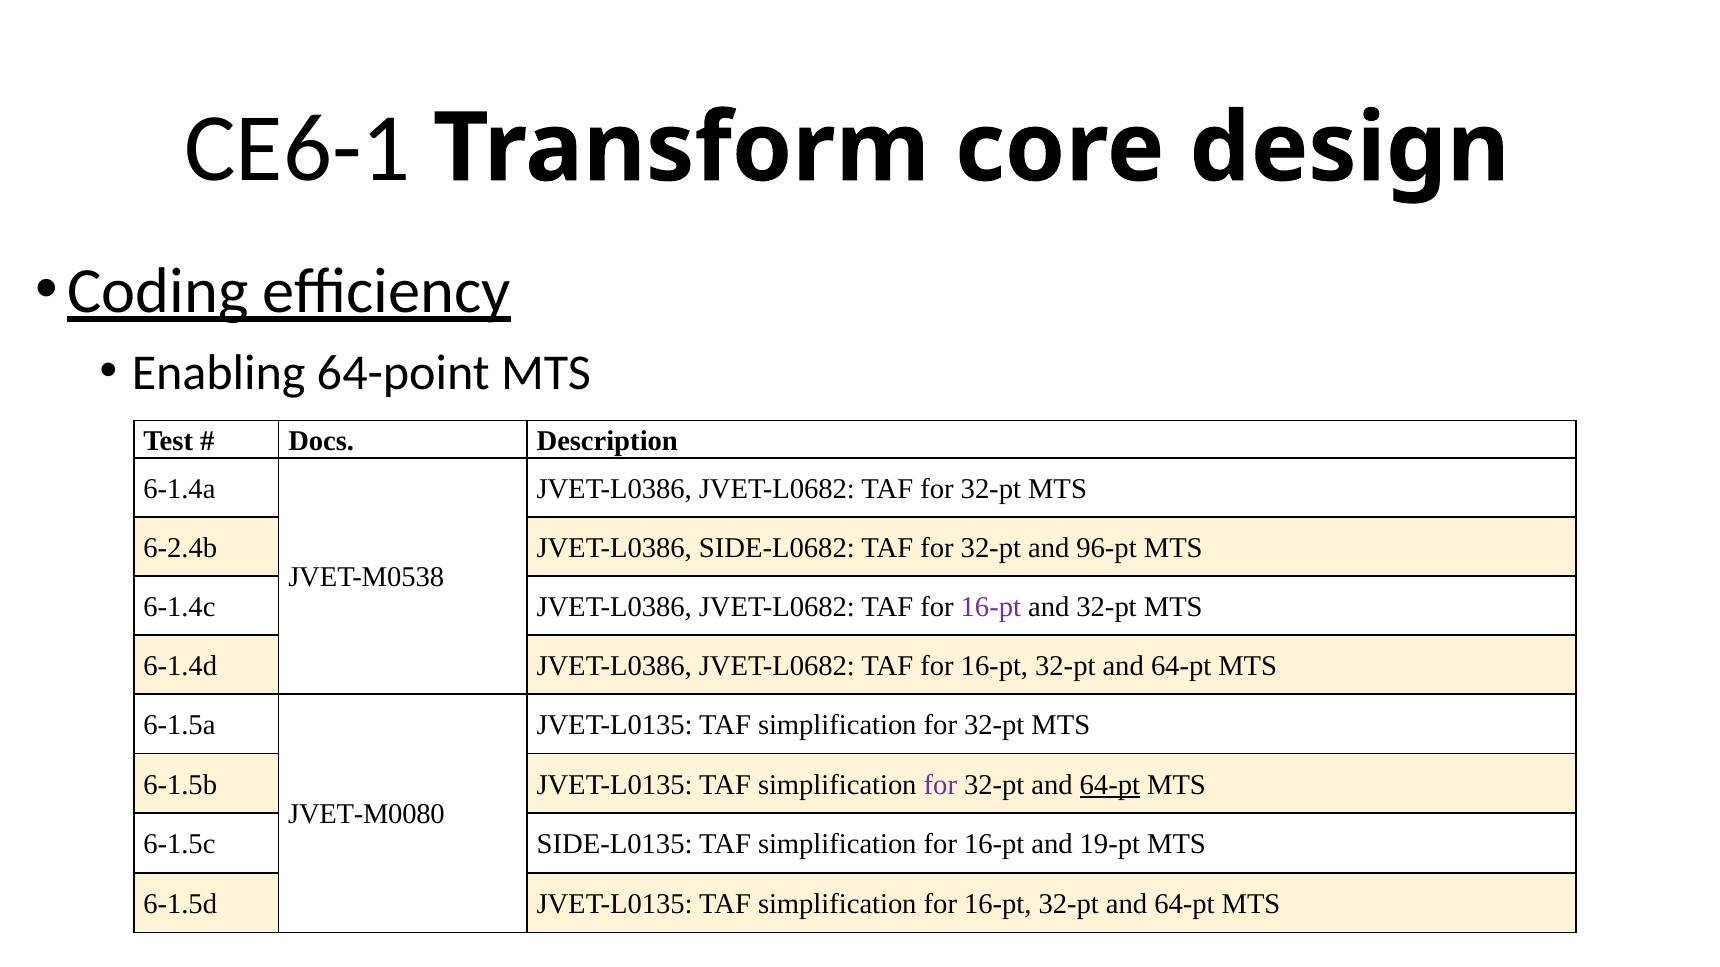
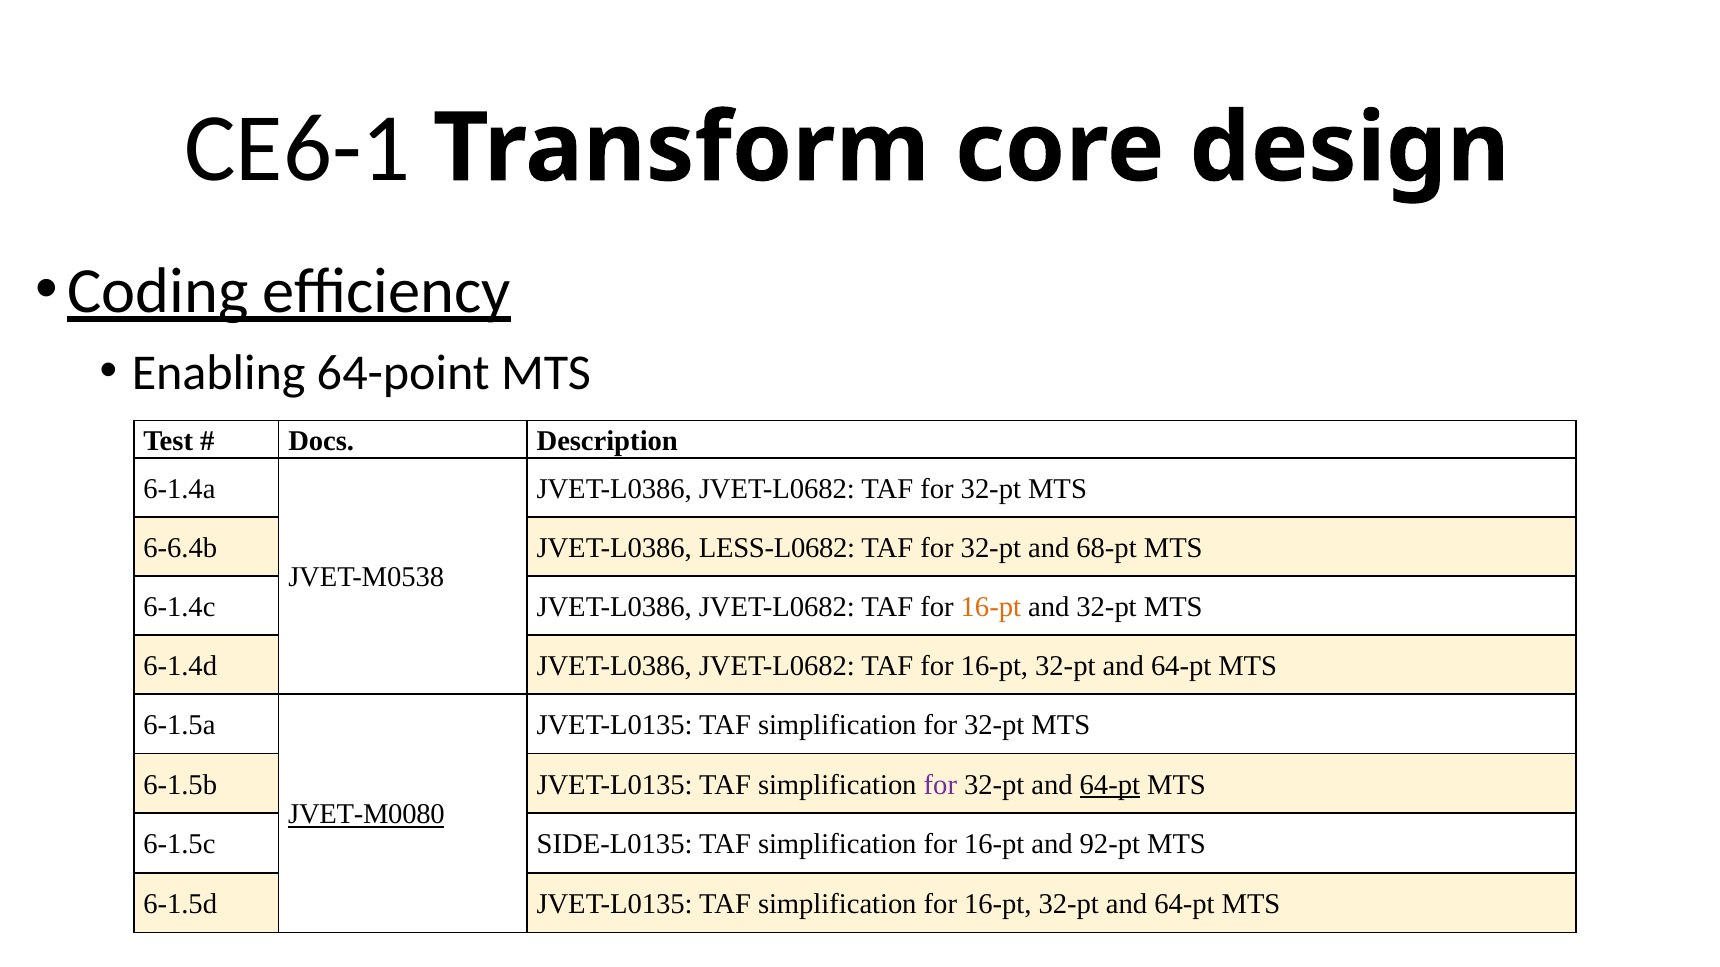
6-2.4b: 6-2.4b -> 6-6.4b (180, 548)
SIDE-L0682: SIDE-L0682 -> LESS-L0682 (777, 548)
96-pt: 96-pt -> 68-pt (1107, 548)
16-pt colour: purple -> orange (991, 607)
JVET-M0080 underline: none -> present (366, 815)
19-pt: 19-pt -> 92-pt (1110, 845)
